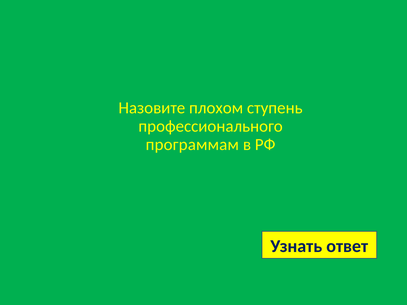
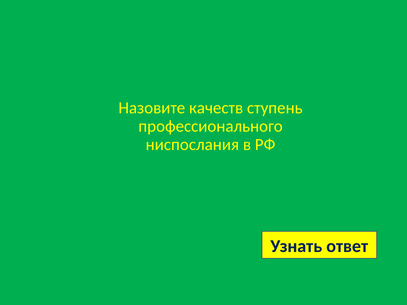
плохом: плохом -> качеств (216, 108)
программам: программам -> ниспослания (192, 145)
